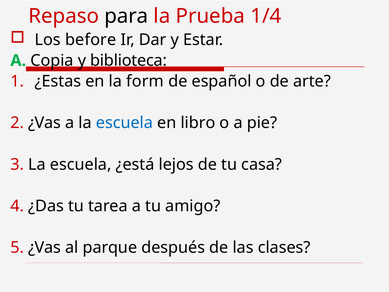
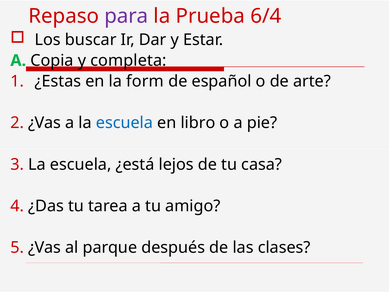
para colour: black -> purple (126, 16)
1/4: 1/4 -> 6/4 (266, 16)
before: before -> buscar (91, 40)
biblioteca: biblioteca -> completa (128, 61)
